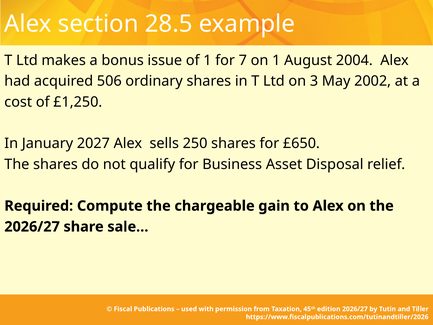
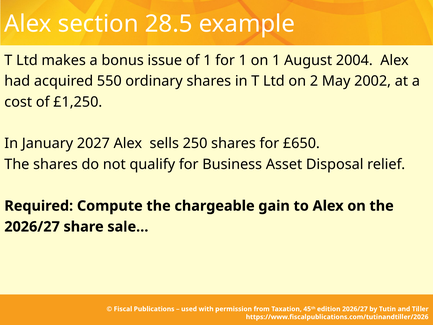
for 7: 7 -> 1 (243, 60)
506: 506 -> 550 (109, 81)
3: 3 -> 2 (314, 81)
